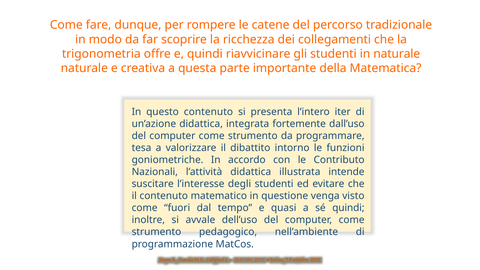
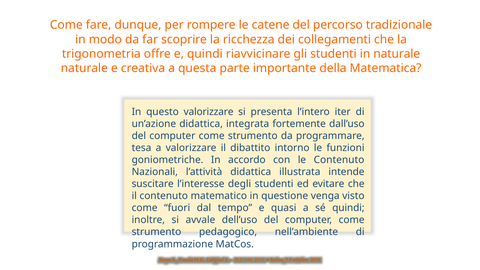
questo contenuto: contenuto -> valorizzare (209, 112)
le Contributo: Contributo -> Contenuto (339, 160)
